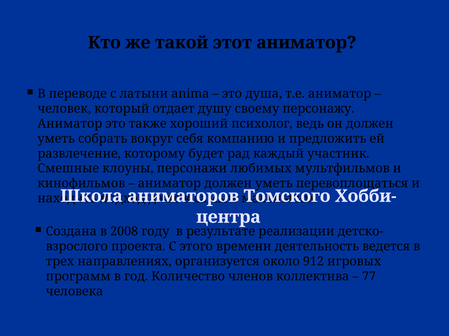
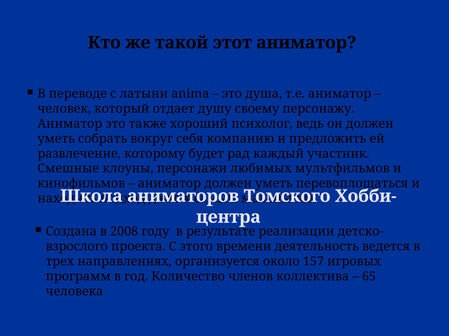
912: 912 -> 157 (313, 262)
77: 77 -> 65 (369, 277)
